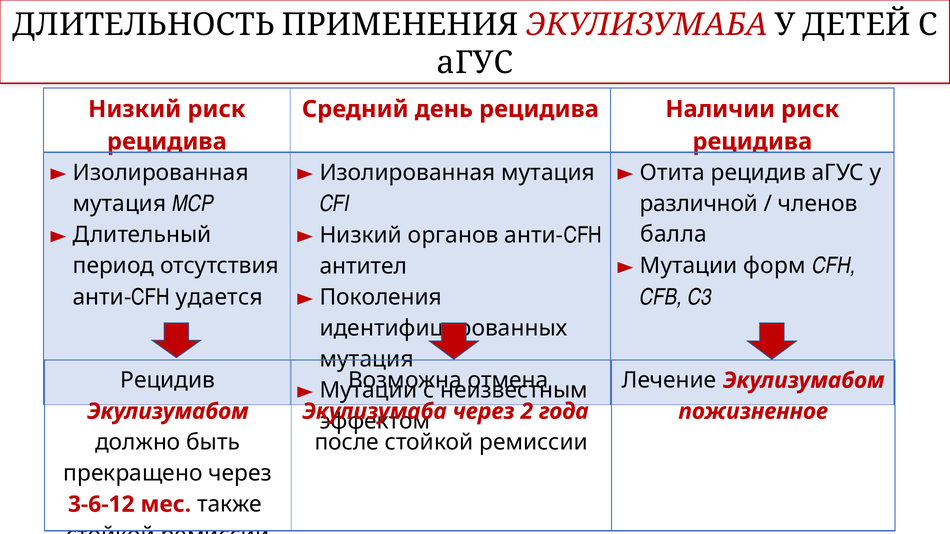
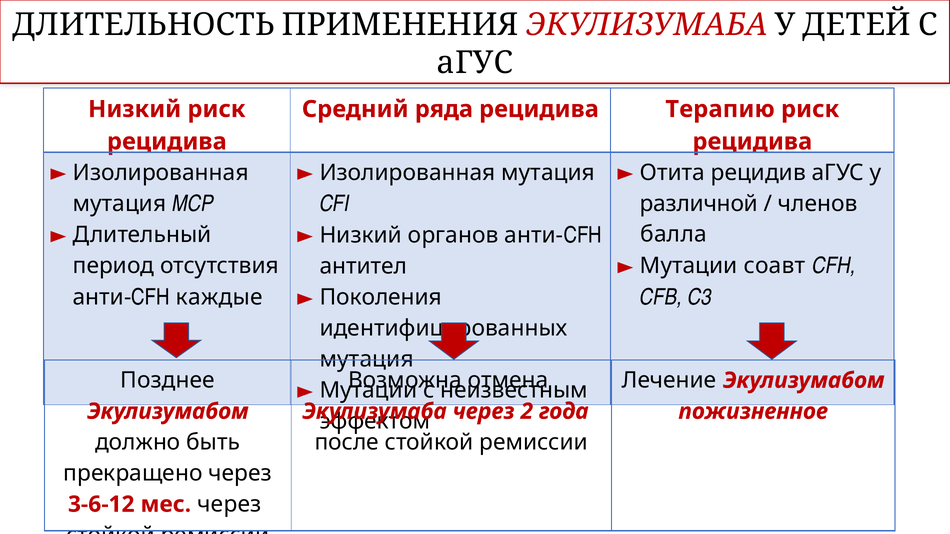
день: день -> ряда (444, 109)
Наличии: Наличии -> Терапию (720, 109)
форм: форм -> соавт (775, 266)
удается: удается -> каждые (219, 298)
Рецидив: Рецидив -> Позднее (168, 381)
мес также: также -> через (229, 505)
